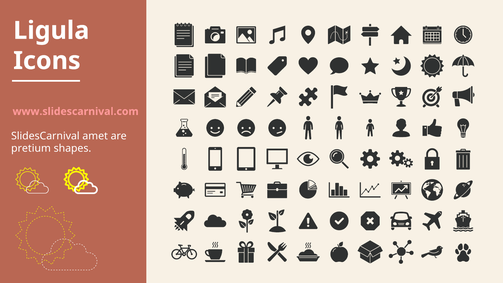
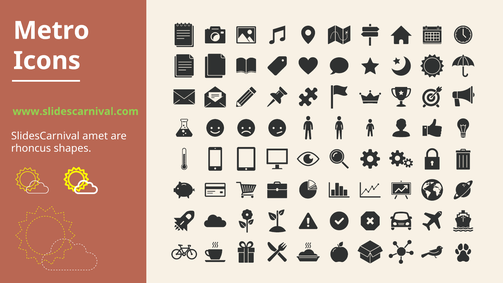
Ligula: Ligula -> Metro (51, 31)
www.slidescarnival.com colour: pink -> light green (76, 111)
pretium: pretium -> rhoncus (31, 148)
